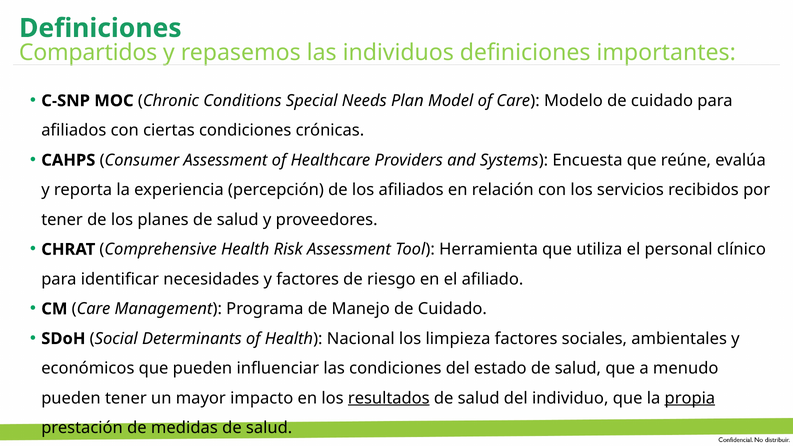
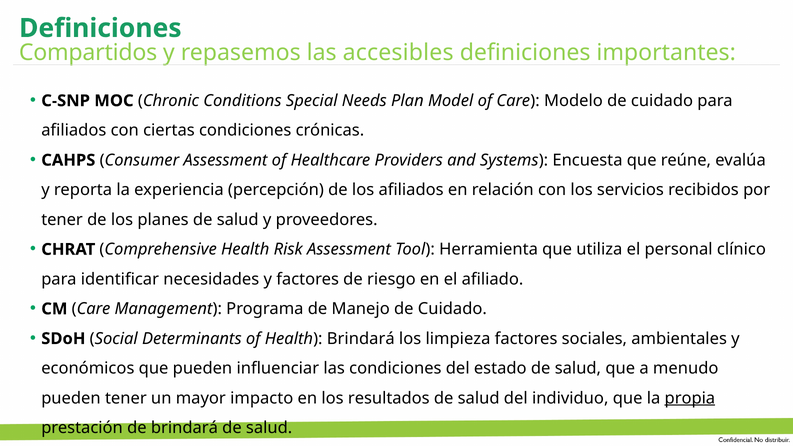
individuos: individuos -> accesibles (398, 53)
Health Nacional: Nacional -> Brindará (361, 339)
resultados underline: present -> none (389, 398)
de medidas: medidas -> brindará (184, 428)
